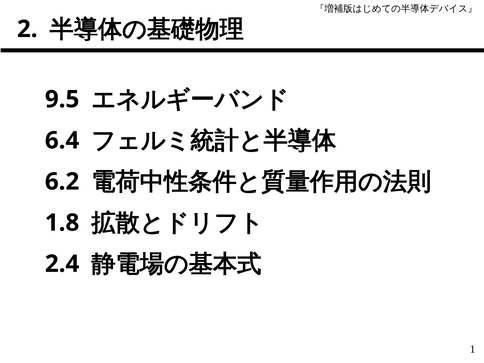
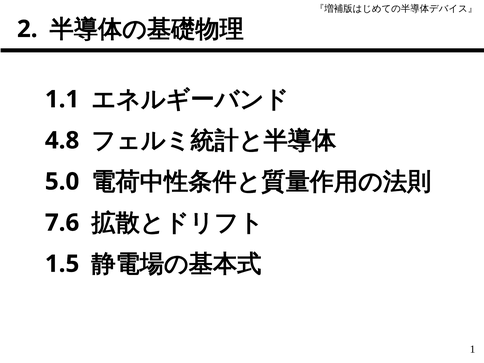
9.5: 9.5 -> 1.1 (62, 99)
6.4: 6.4 -> 4.8 (62, 140)
6.2: 6.2 -> 5.0 (62, 182)
1.8: 1.8 -> 7.6 (62, 223)
2.4: 2.4 -> 1.5 (62, 264)
